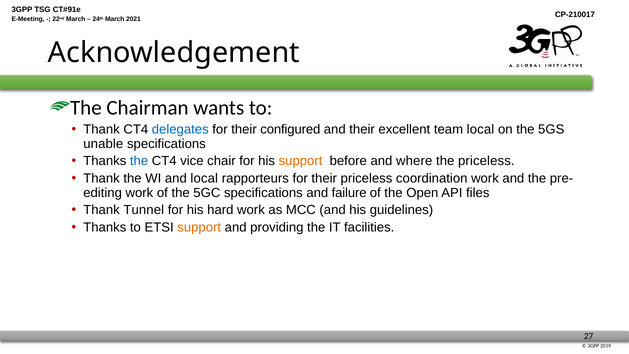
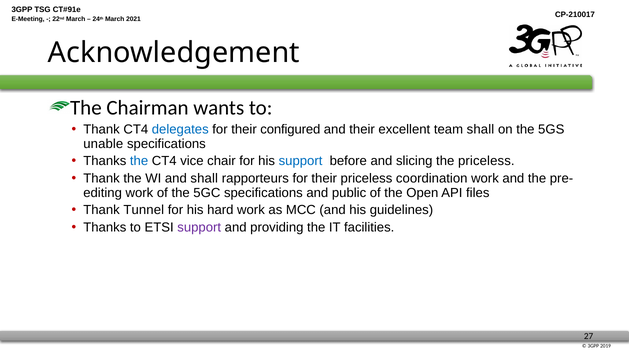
team local: local -> shall (480, 129)
support colour: orange -> blue (301, 161)
where: where -> slicing (414, 161)
and local: local -> shall (204, 178)
failure: failure -> public (349, 193)
support colour: orange -> purple (199, 227)
